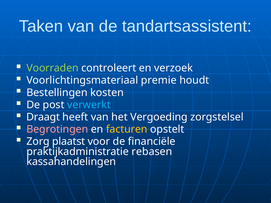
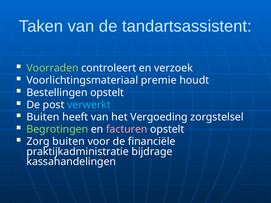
Bestellingen kosten: kosten -> opstelt (107, 93)
Draagt: Draagt -> Buiten (43, 117)
Begrotingen colour: pink -> light green (57, 129)
facturen colour: yellow -> pink (127, 129)
Zorg plaatst: plaatst -> buiten (69, 142)
rebasen: rebasen -> bijdrage (152, 152)
